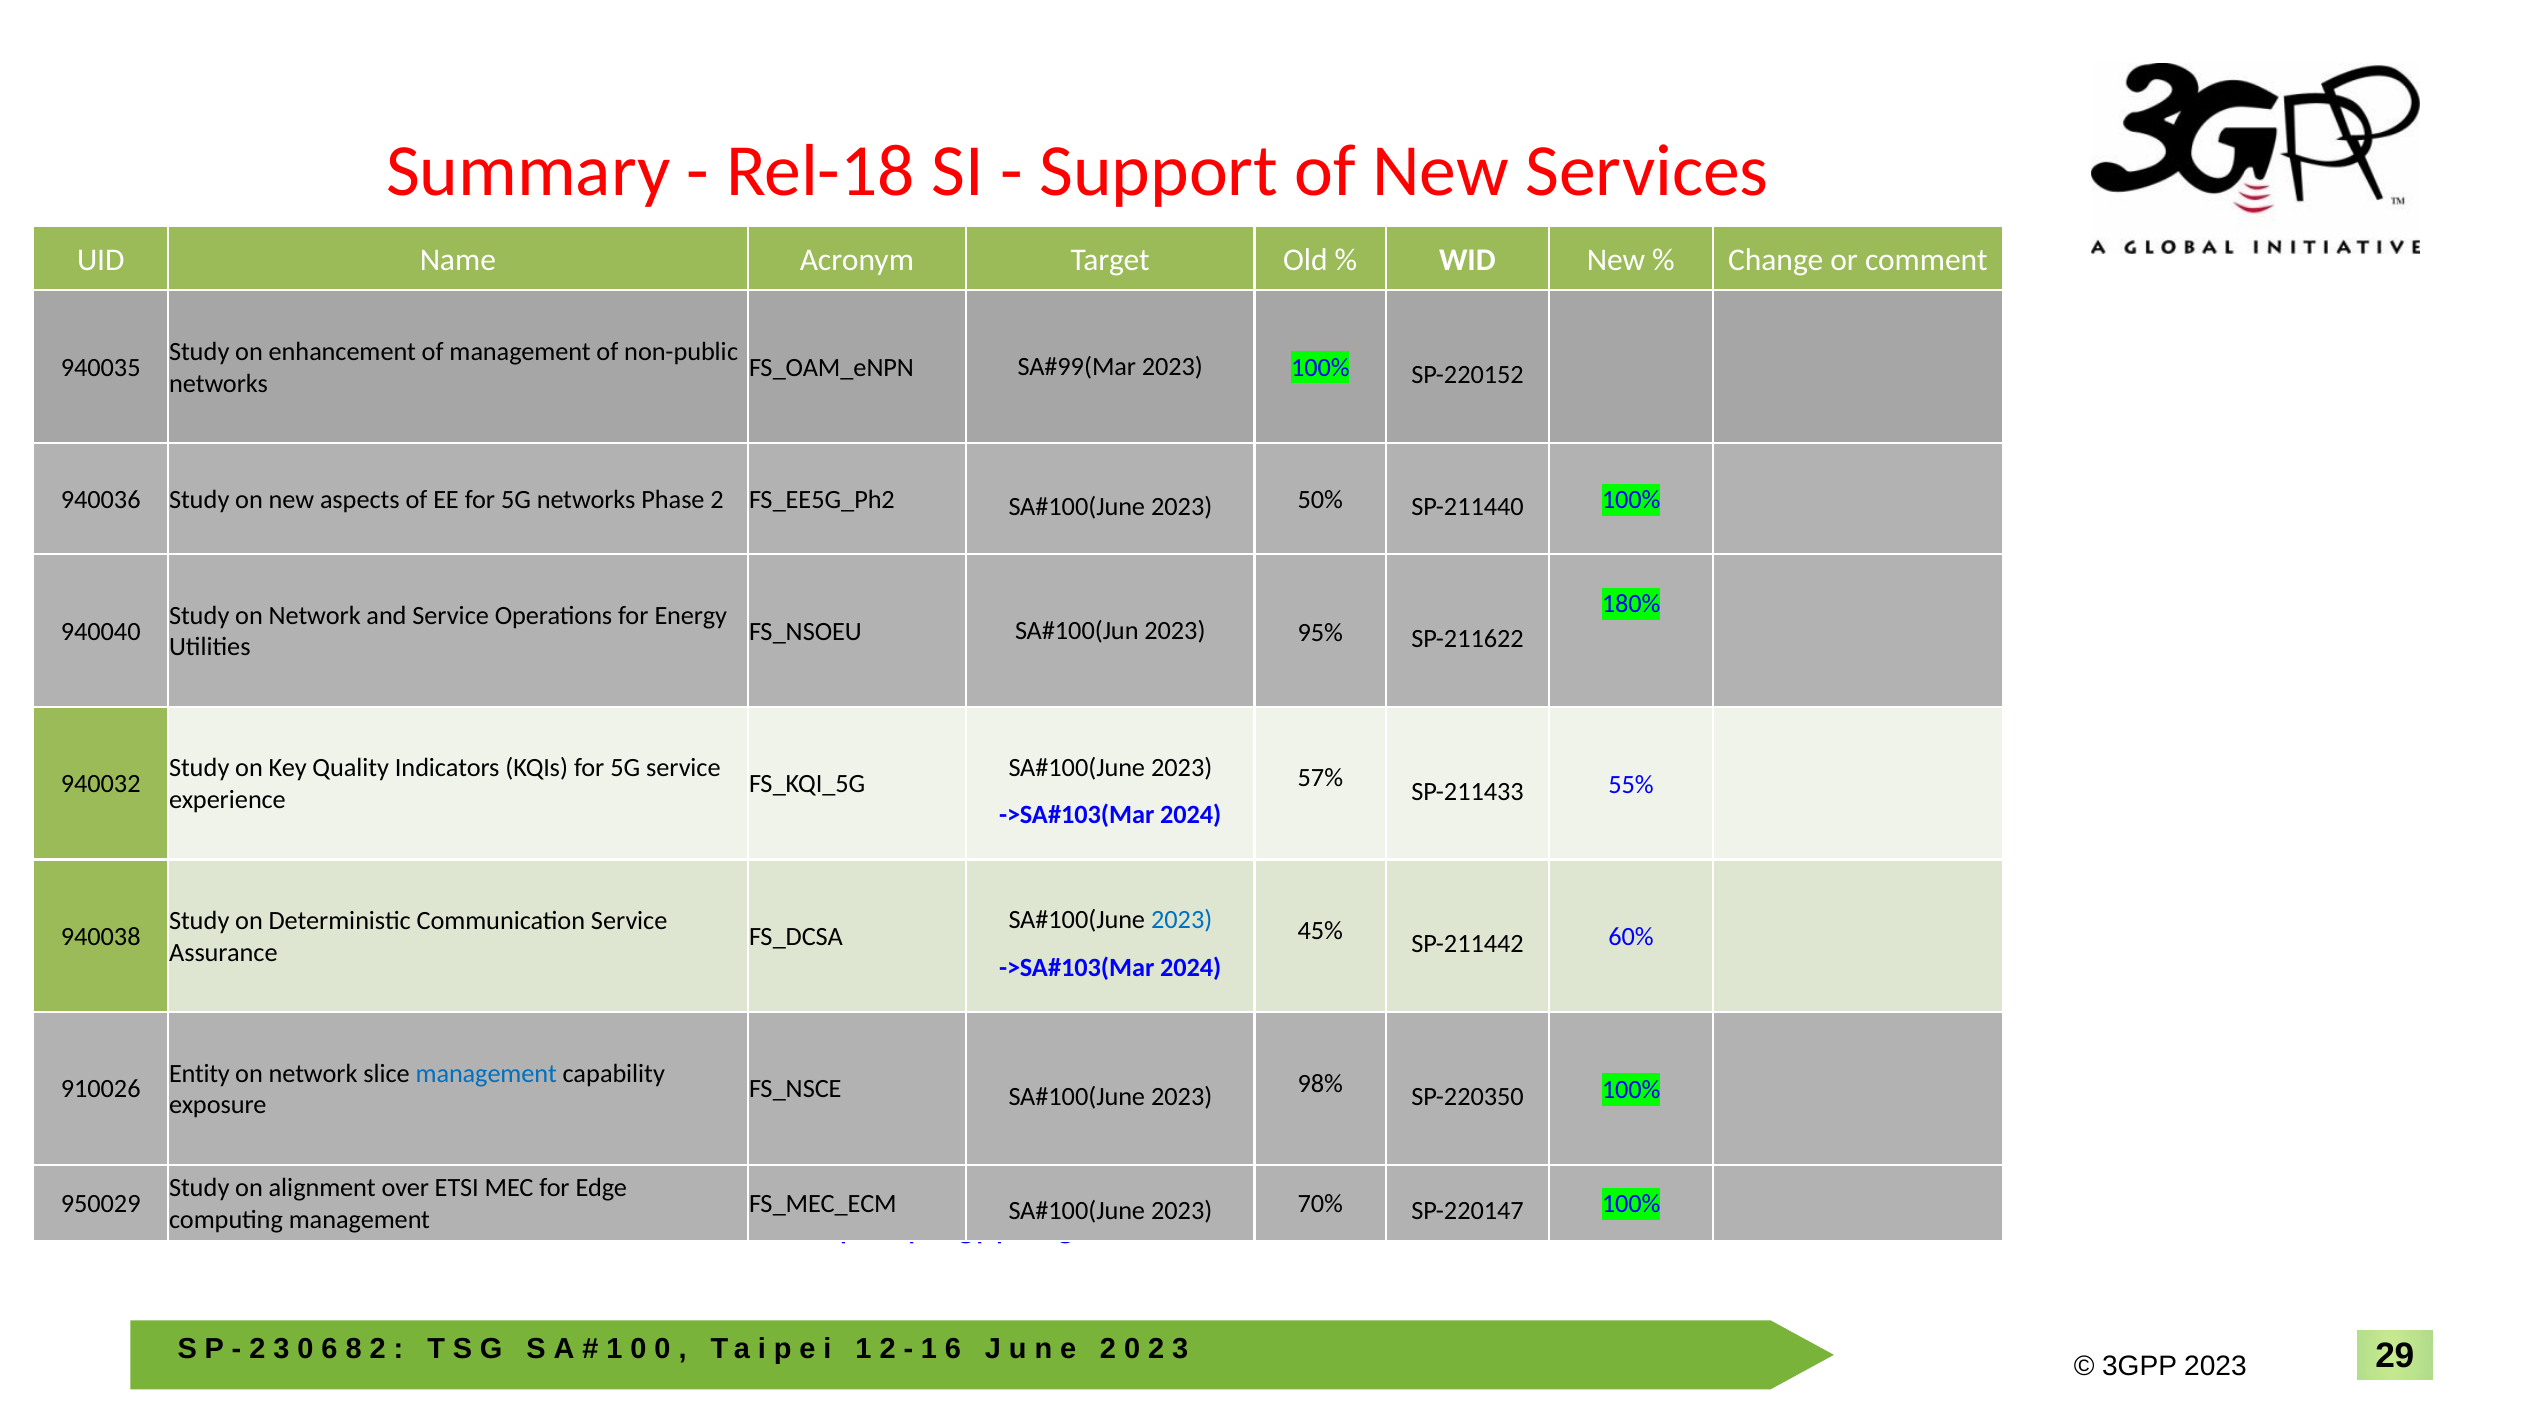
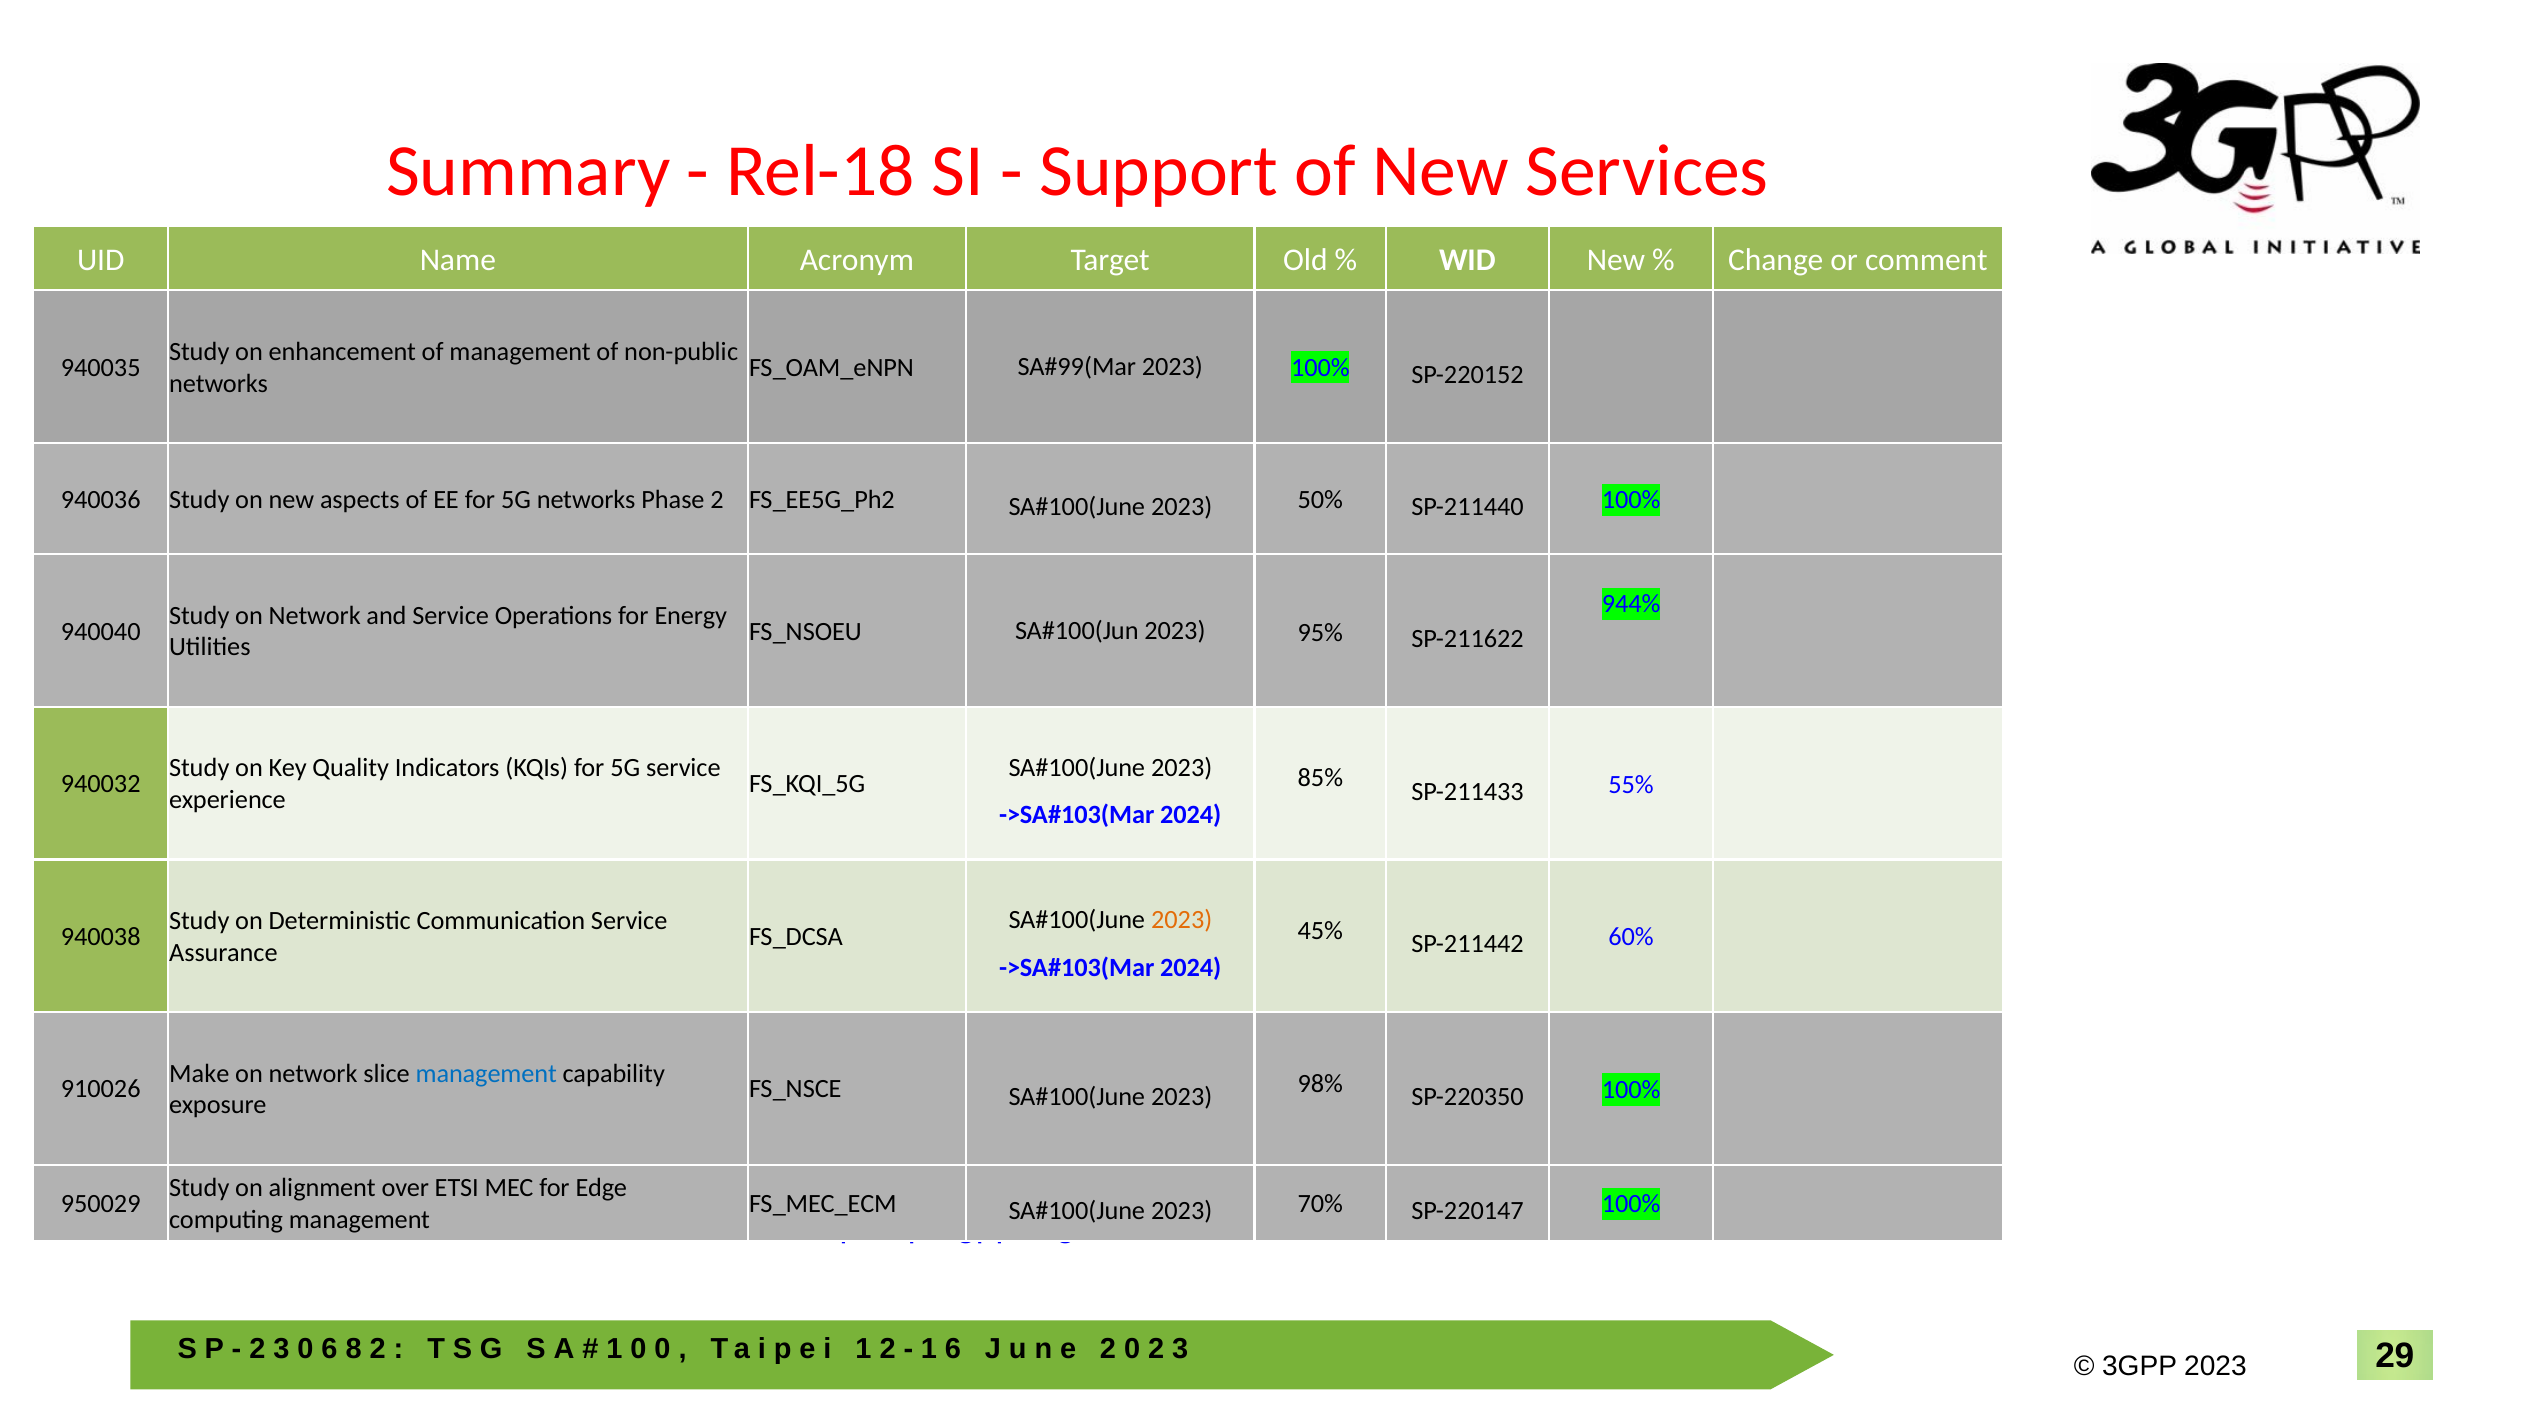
180%: 180% -> 944% (1631, 604)
57%: 57% -> 85% (1320, 778)
2023 colour: blue -> orange (1182, 920)
Entity: Entity -> Make (199, 1074)
